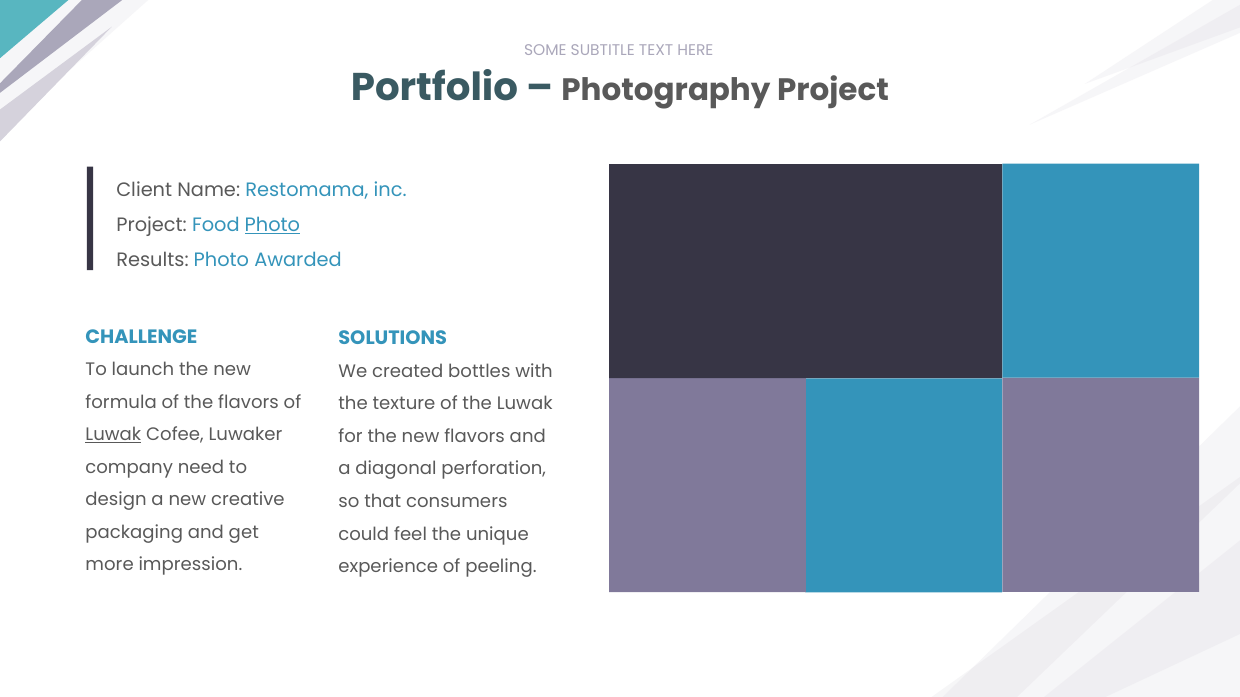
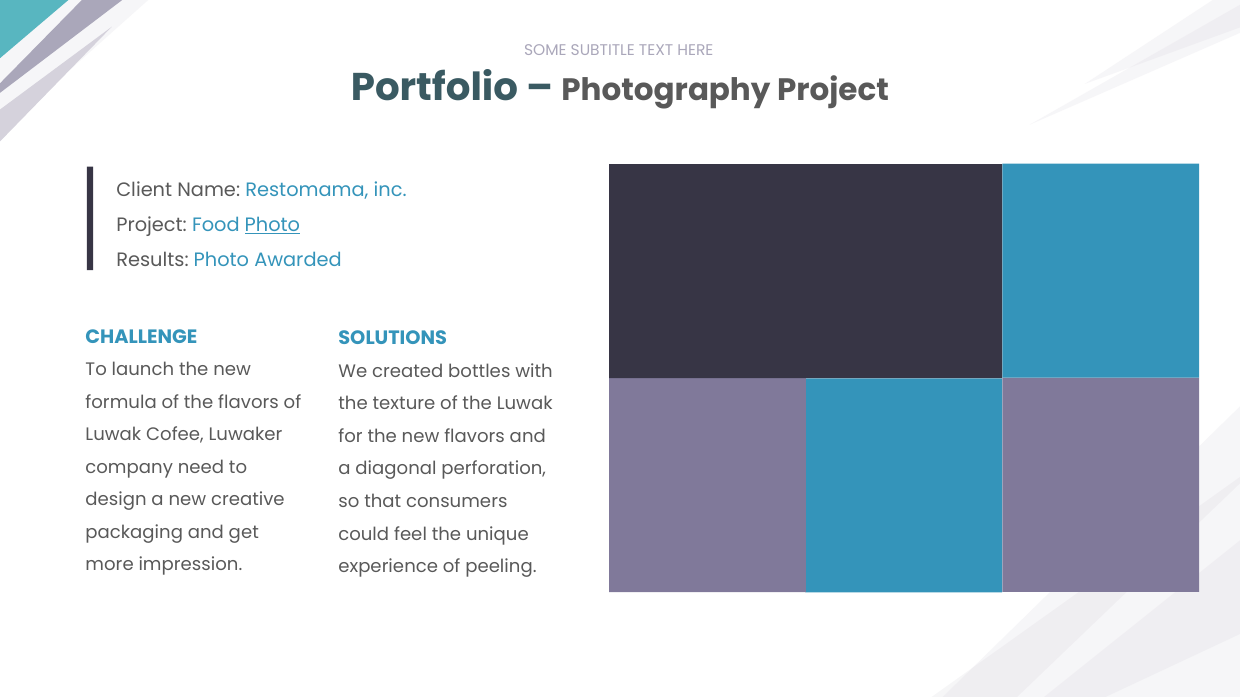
Luwak underline: present -> none (113, 435)
